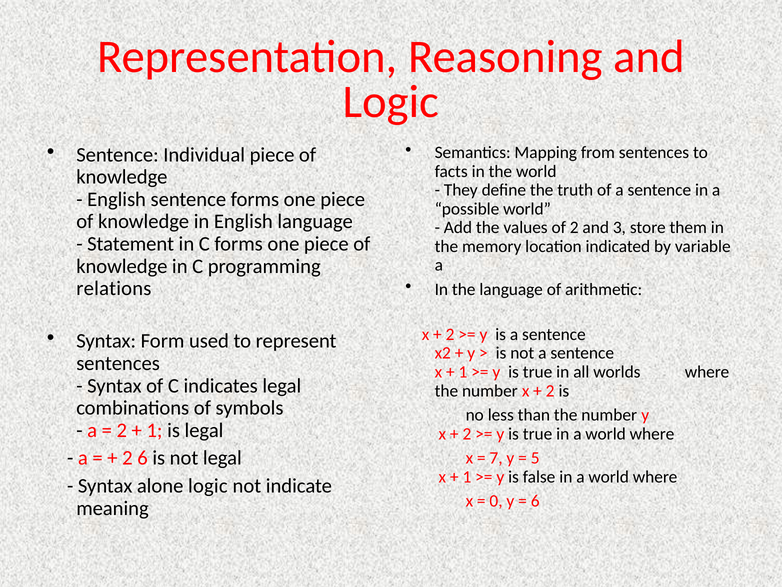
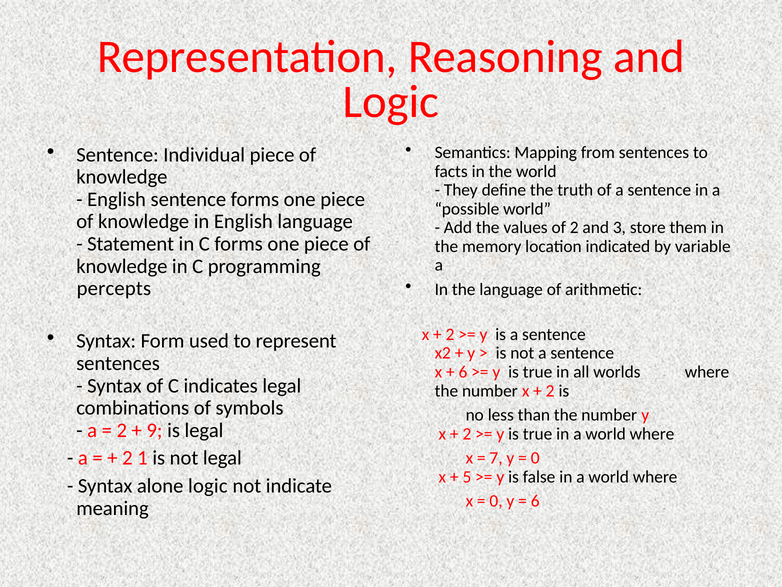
relations: relations -> percepts (114, 288)
1: 1 -> 6 (463, 372)
1: 1 -> 9 (154, 430)
2 6: 6 -> 1 (143, 458)
5: 5 -> 0 (535, 458)
1: 1 -> 5 (467, 476)
